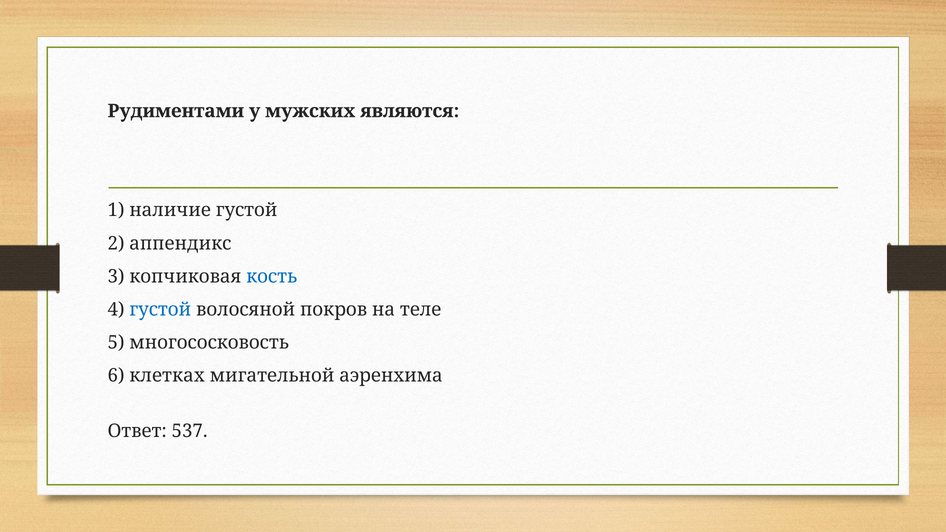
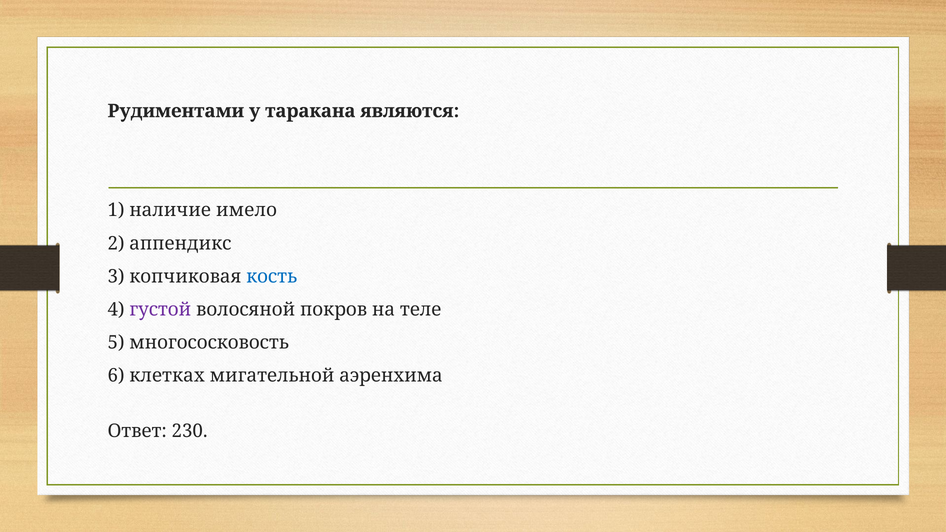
мужских: мужских -> таракана (310, 111)
наличие густой: густой -> имело (246, 210)
густой colour: blue -> purple (160, 310)
537: 537 -> 230 (190, 431)
